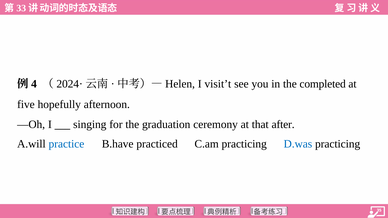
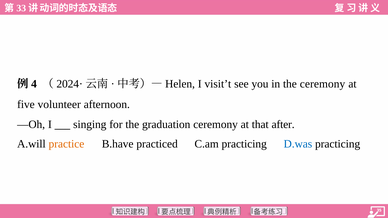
the completed: completed -> ceremony (323, 84)
hopefully: hopefully -> volunteer (59, 105)
practice colour: blue -> orange (66, 144)
